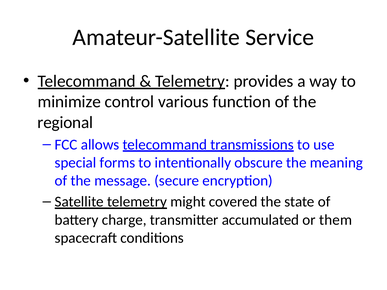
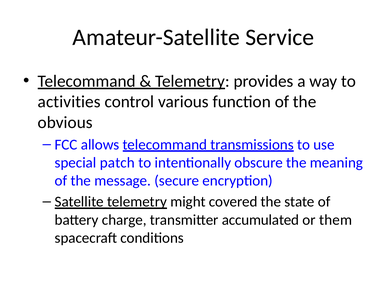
minimize: minimize -> activities (69, 102)
regional: regional -> obvious (65, 122)
forms: forms -> patch (117, 163)
